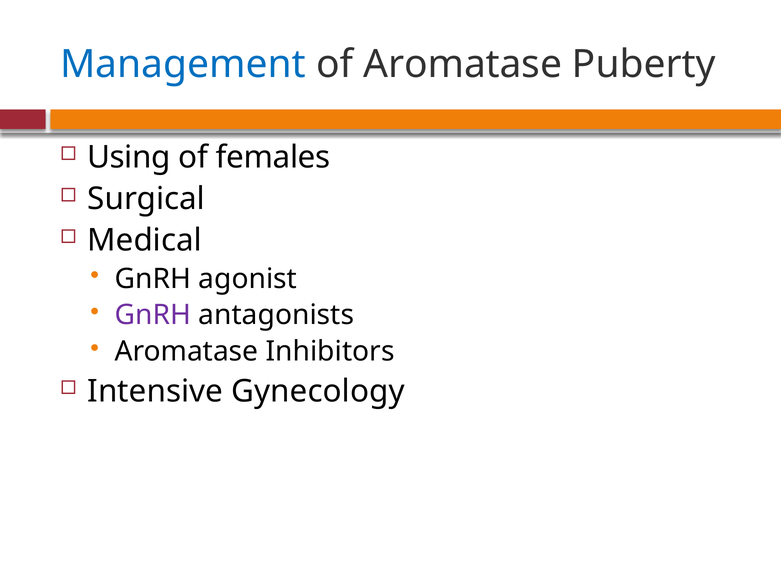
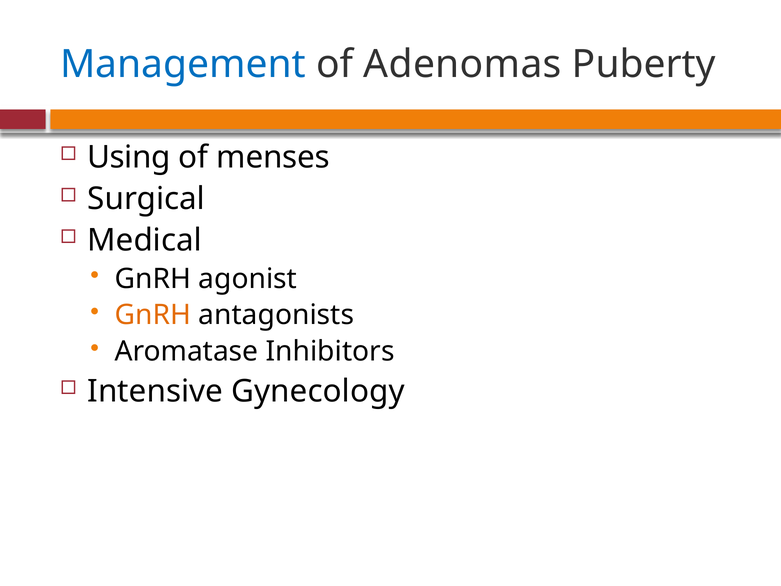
of Aromatase: Aromatase -> Adenomas (462, 65)
females: females -> menses (273, 157)
GnRH colour: purple -> orange (153, 315)
